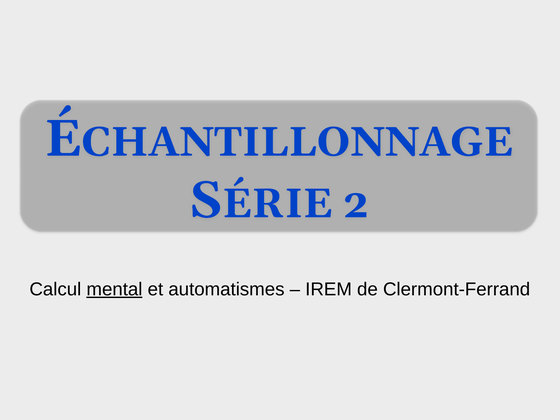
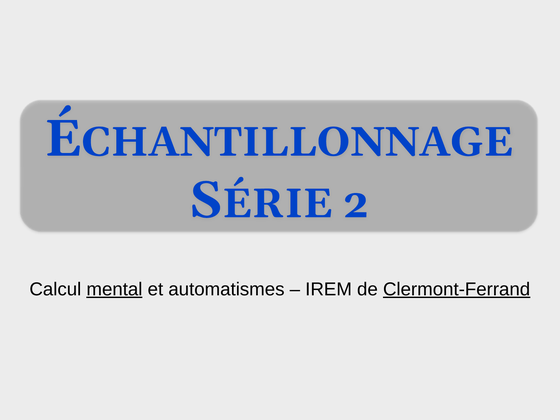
Clermont-Ferrand underline: none -> present (457, 289)
